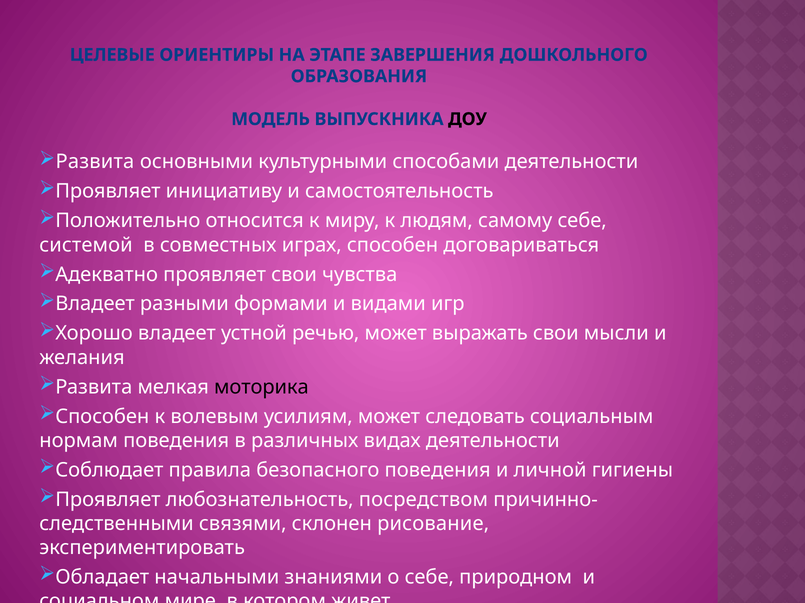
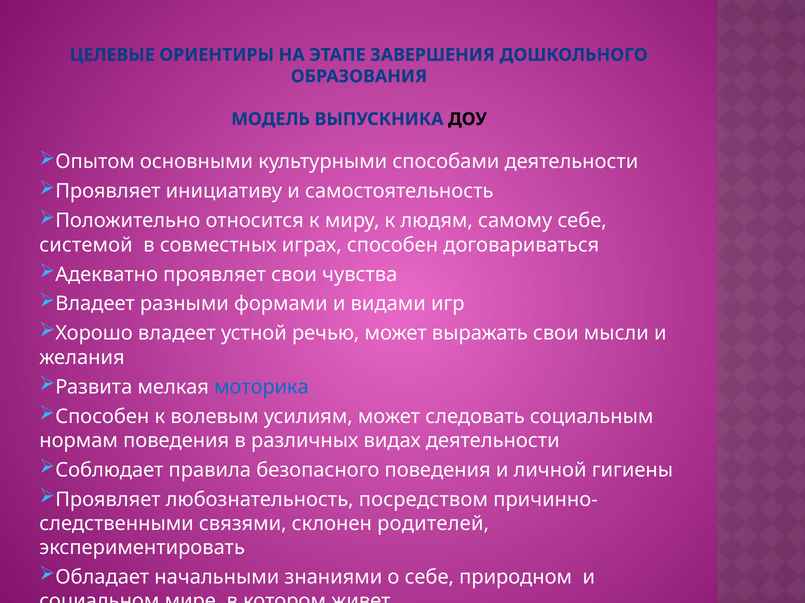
Развита: Развита -> Опытом (95, 162)
моторика colour: black -> blue (261, 387)
рисование: рисование -> родителей (433, 524)
